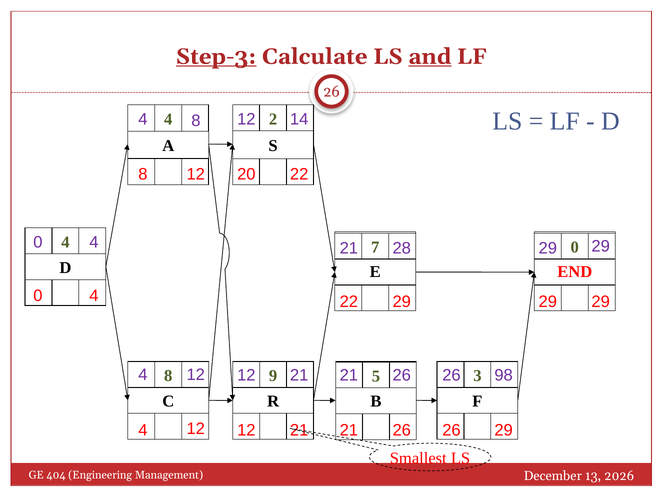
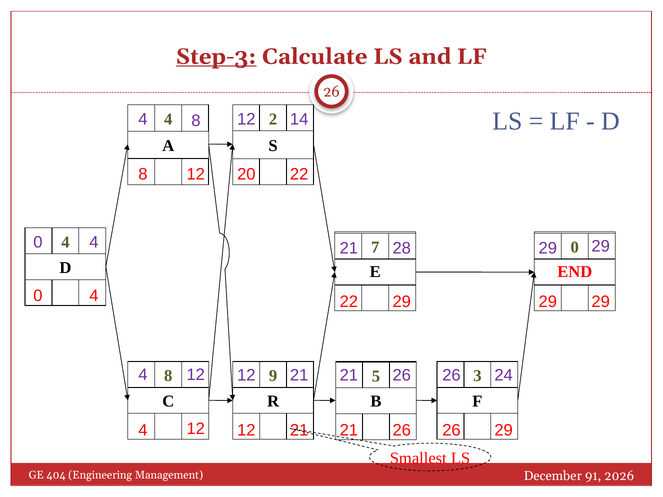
and underline: present -> none (430, 57)
98: 98 -> 24 (504, 375)
13: 13 -> 91 (593, 476)
